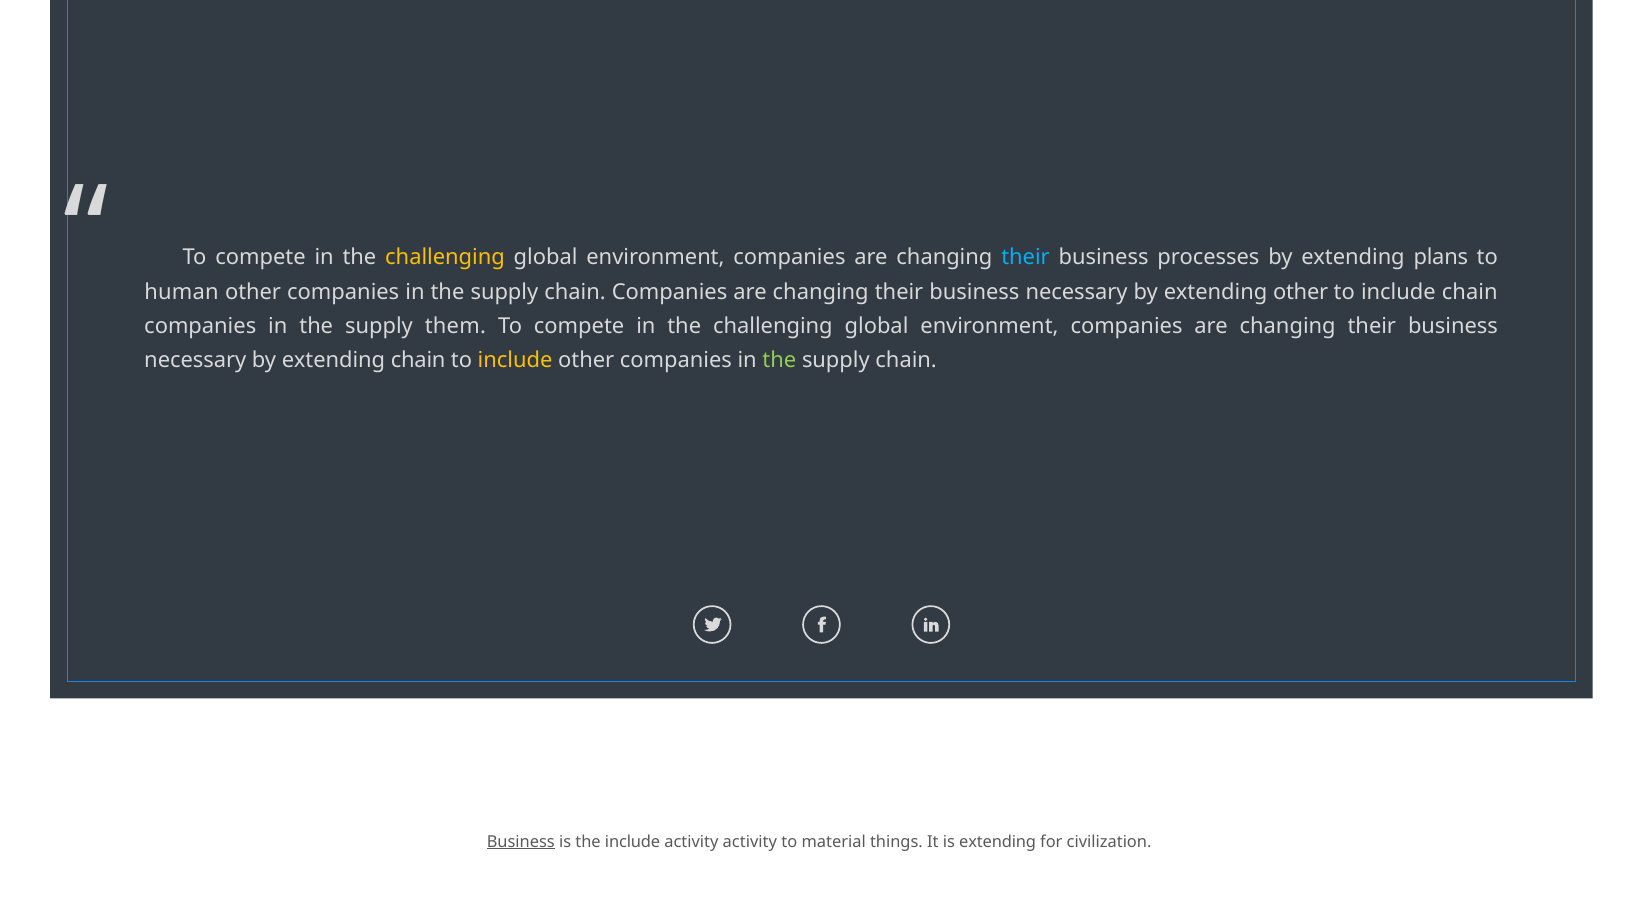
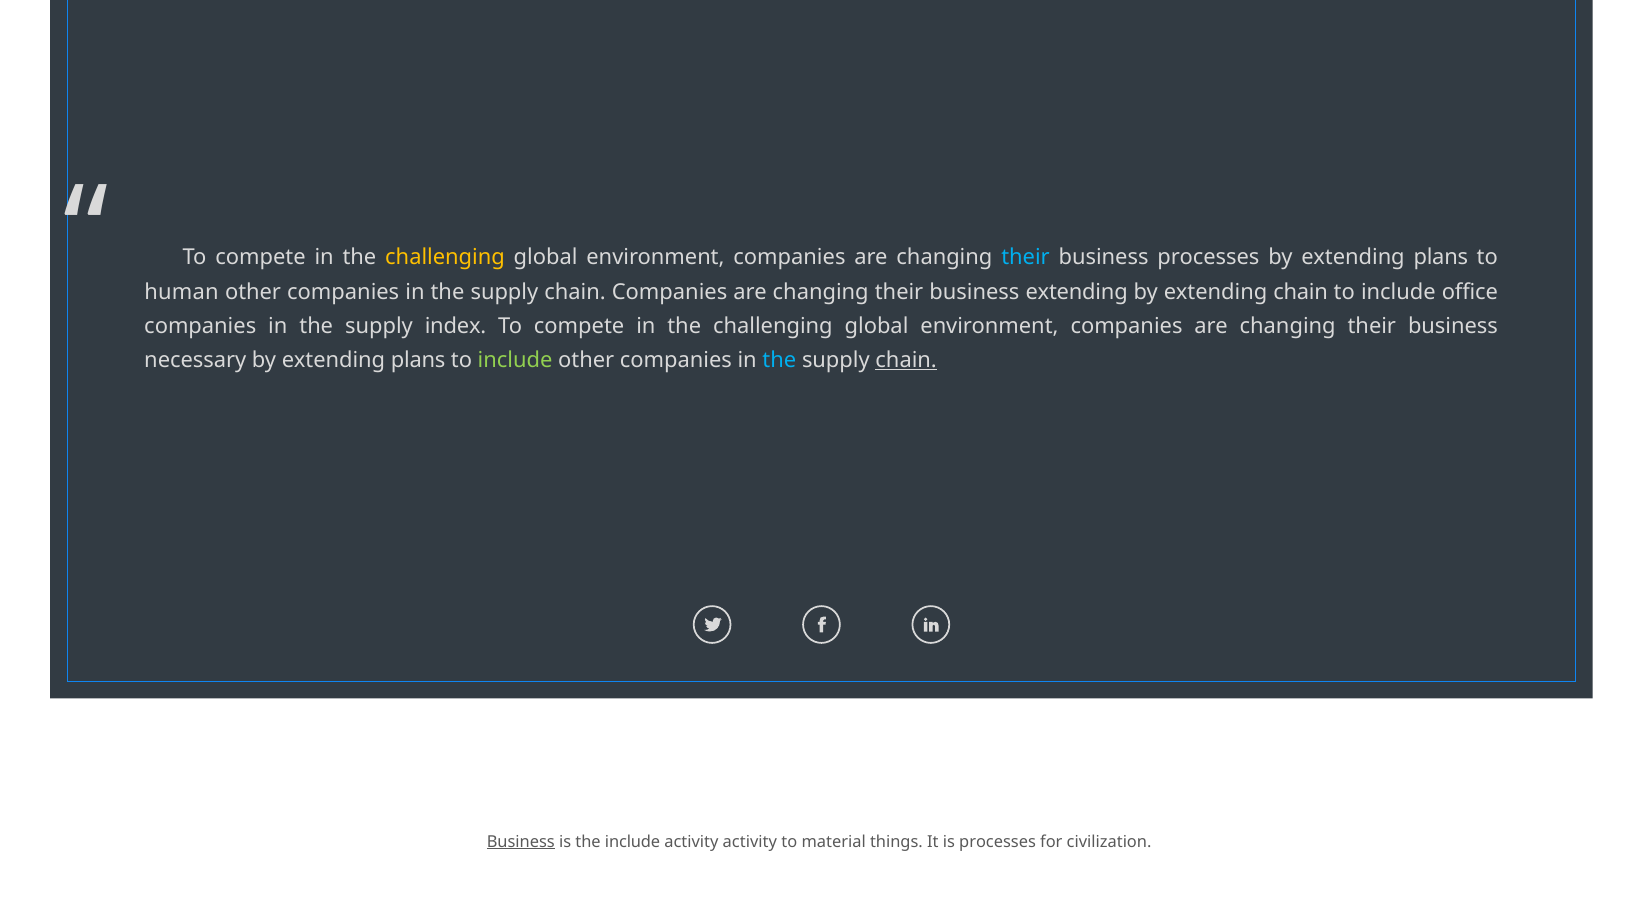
necessary: necessary -> extending (1077, 292)
extending other: other -> chain (1301, 292)
include chain: chain -> office (1470, 292)
them: them -> index (456, 326)
chain: chain -> plans (418, 360)
include colour: yellow -> light green (515, 360)
the colour: light green -> light blue (779, 360)
chain underline: none -> present (906, 360)
is extending: extending -> processes (998, 842)
